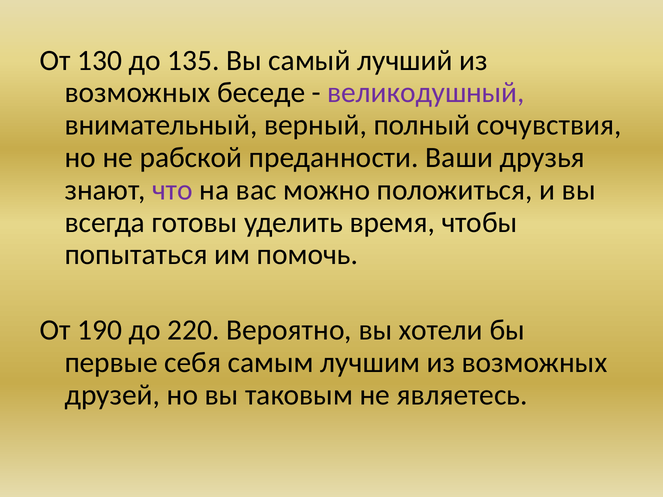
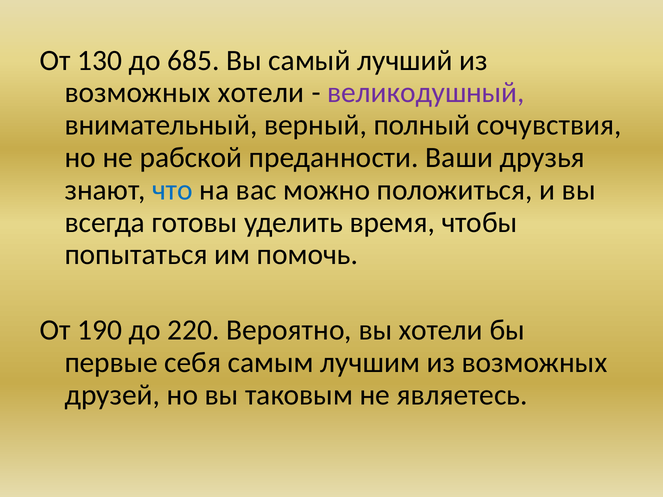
135: 135 -> 685 (193, 60)
возможных беседе: беседе -> хотели (261, 93)
что colour: purple -> blue (173, 190)
